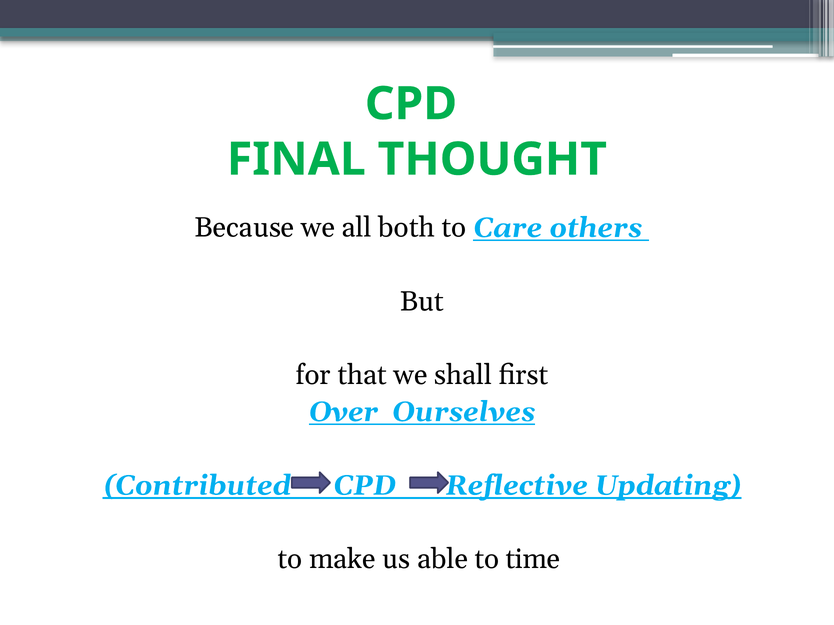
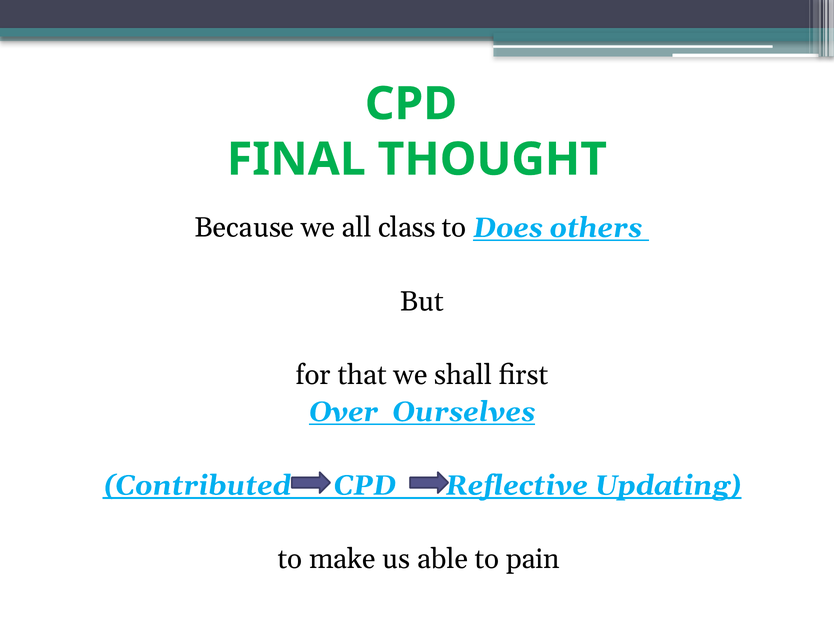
both: both -> class (407, 228)
Care: Care -> Does (508, 228)
time: time -> pain (533, 560)
